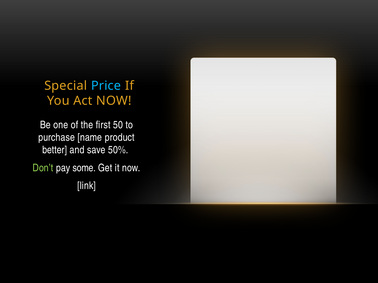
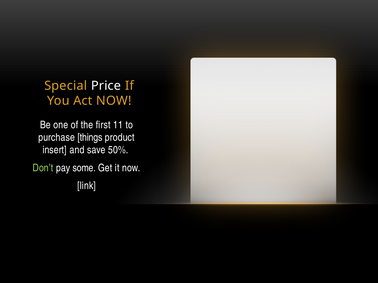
Price colour: light blue -> white (106, 86)
50: 50 -> 11 (118, 125)
name: name -> things (90, 138)
better: better -> insert (55, 150)
